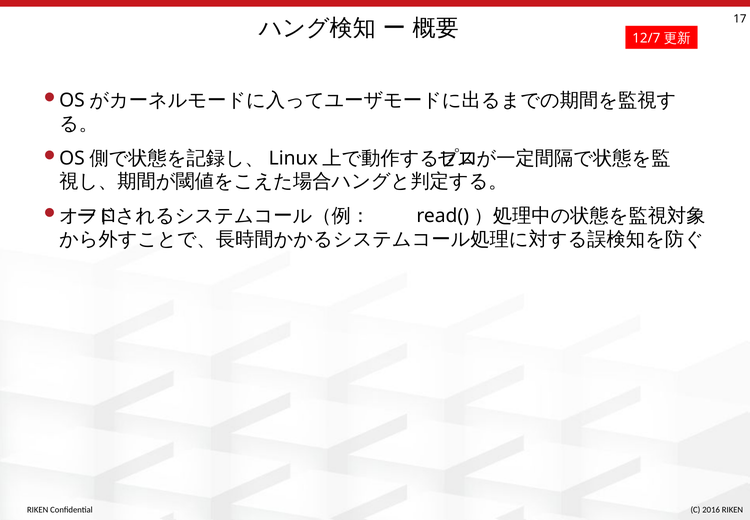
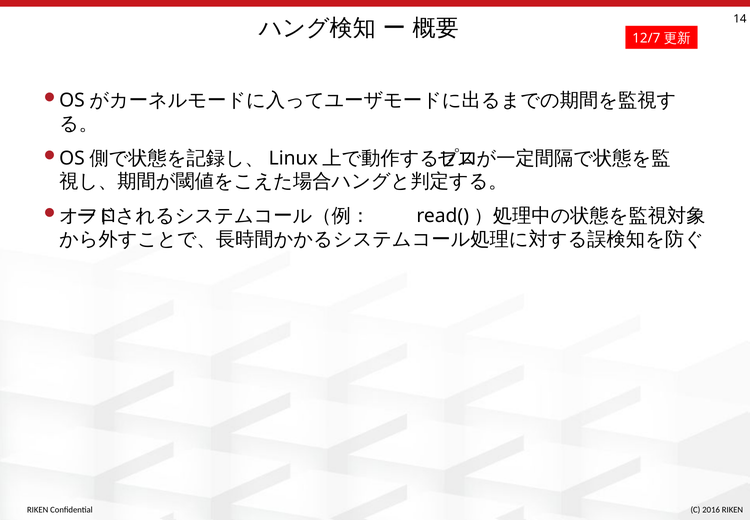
17: 17 -> 14 (740, 19)
